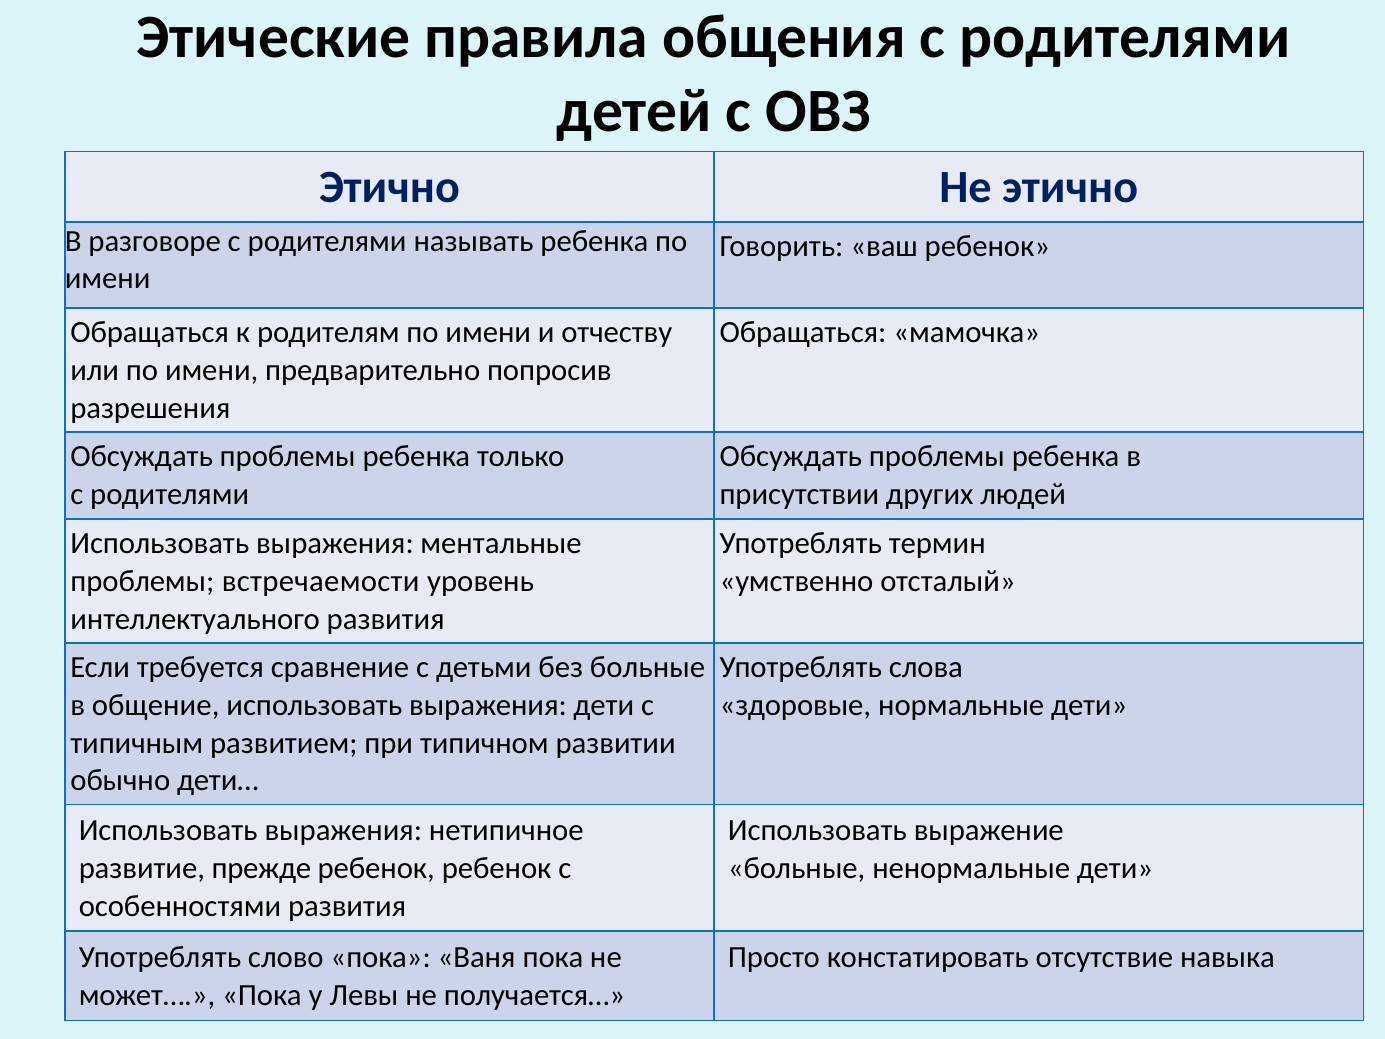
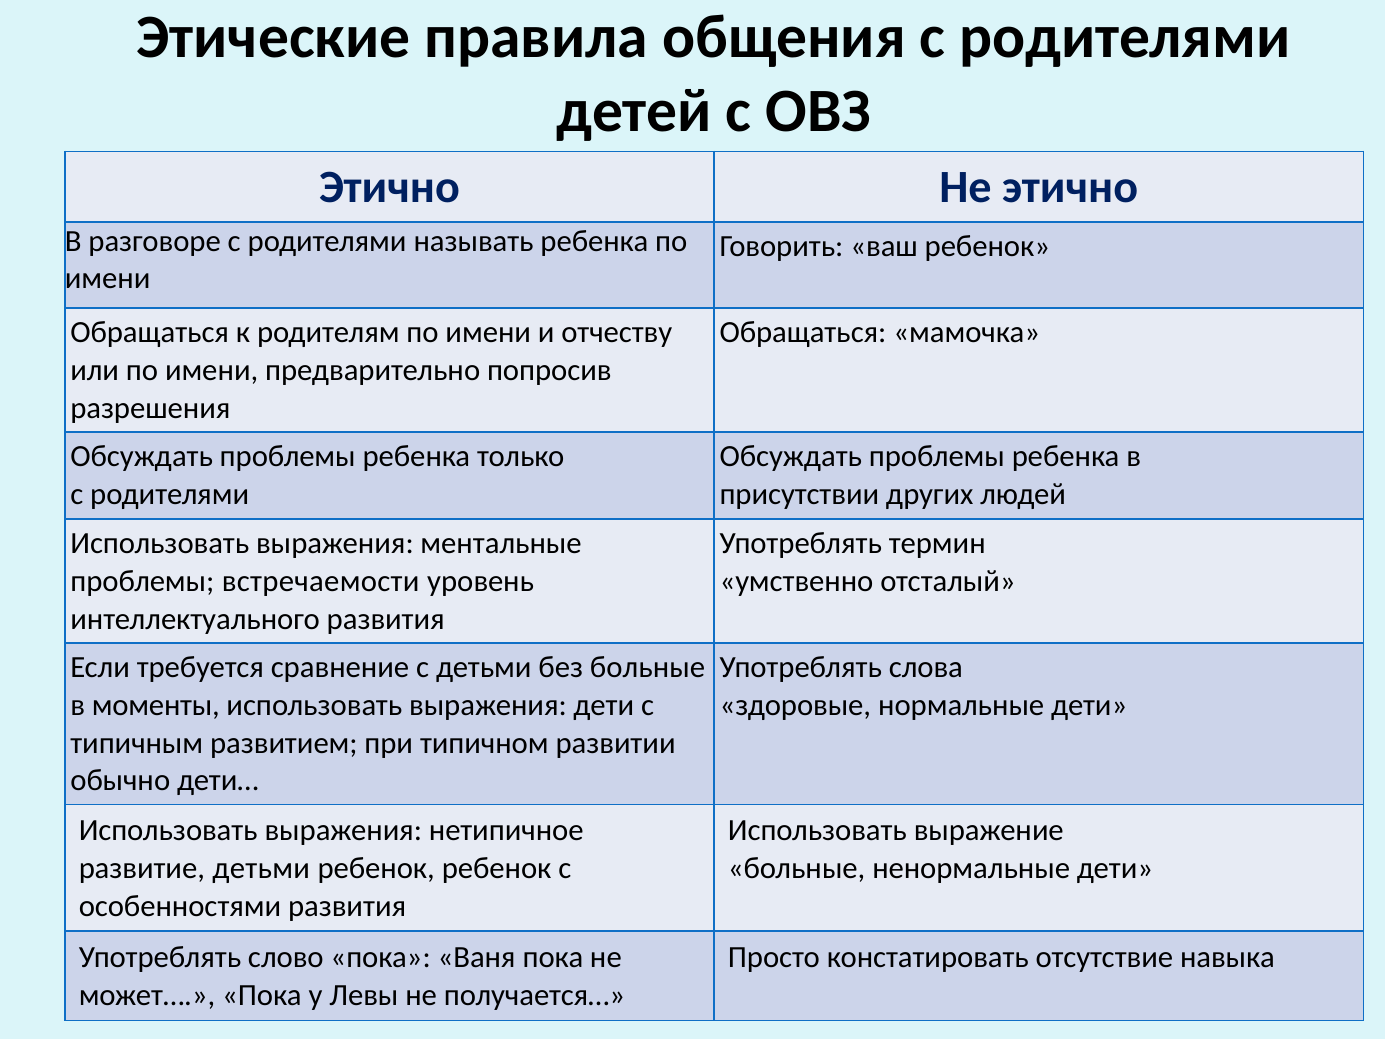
общение: общение -> моменты (156, 705)
развитие прежде: прежде -> детьми (261, 868)
